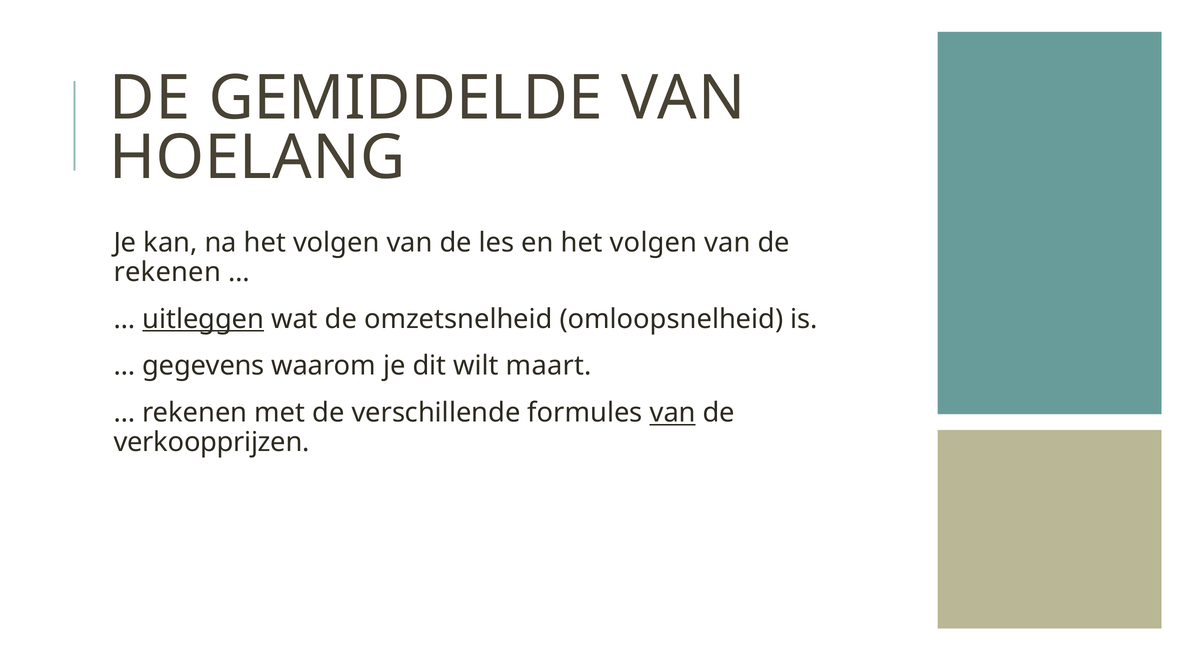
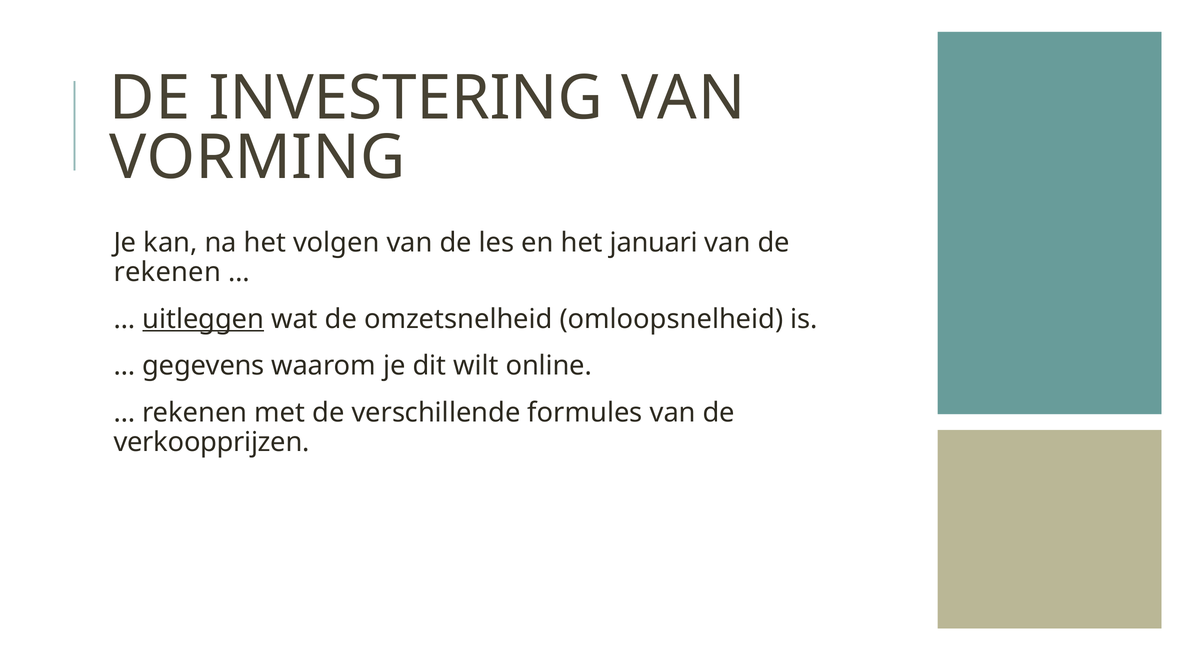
GEMIDDELDE: GEMIDDELDE -> INVESTERING (406, 98)
HOELANG: HOELANG -> VORMING (257, 158)
en het volgen: volgen -> januari (654, 243)
maart: maart -> online (549, 366)
van underline: present -> none (673, 413)
